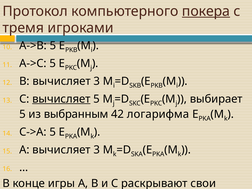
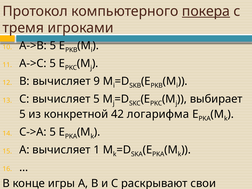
B вычисляет 3: 3 -> 9 (97, 81)
вычисляет underline: present -> none (61, 99)
выбранным: выбранным -> конкретной (76, 114)
A вычисляет 3: 3 -> 1 (97, 150)
